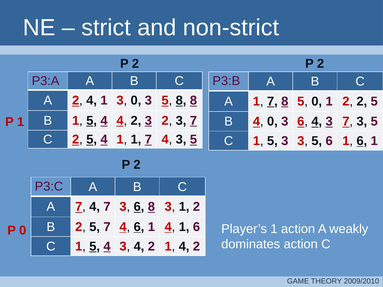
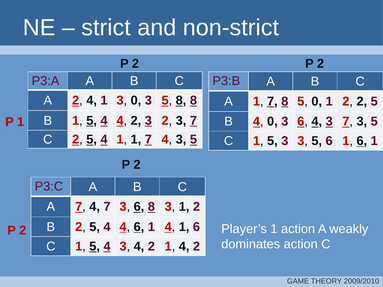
B 2 5 7: 7 -> 4 (107, 227)
0: 0 -> 2 (23, 231)
